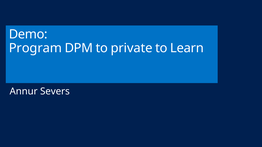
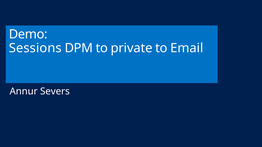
Program: Program -> Sessions (35, 48)
Learn: Learn -> Email (187, 48)
